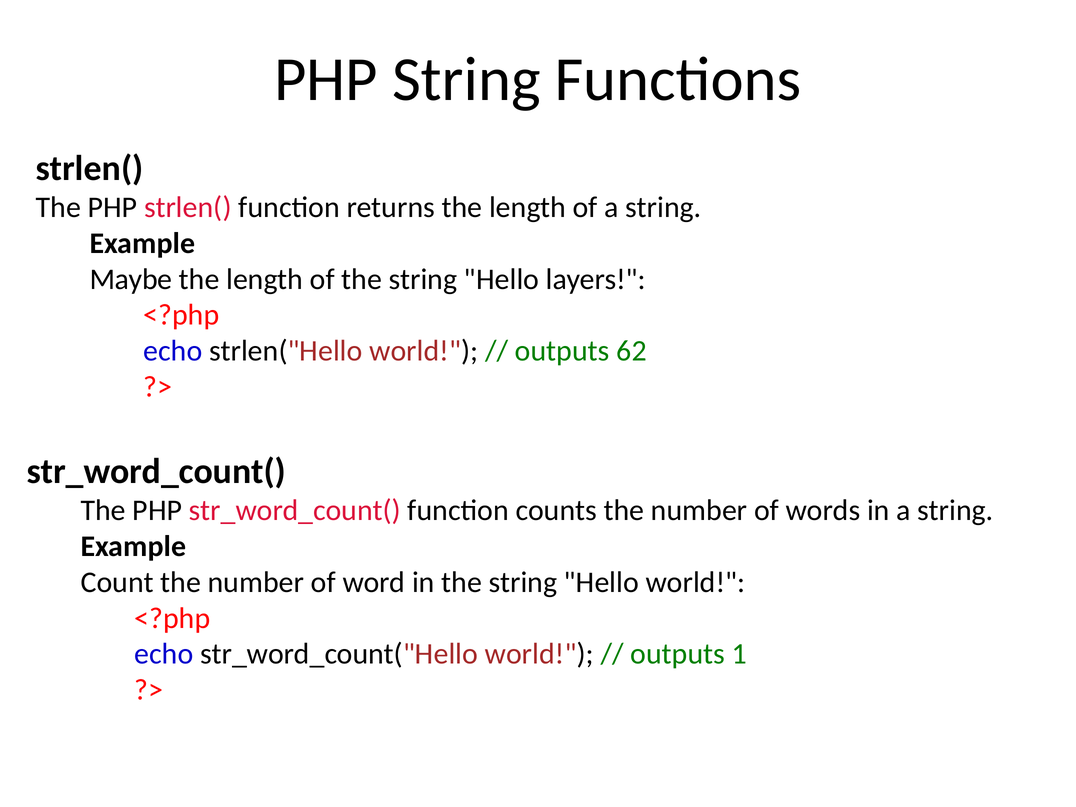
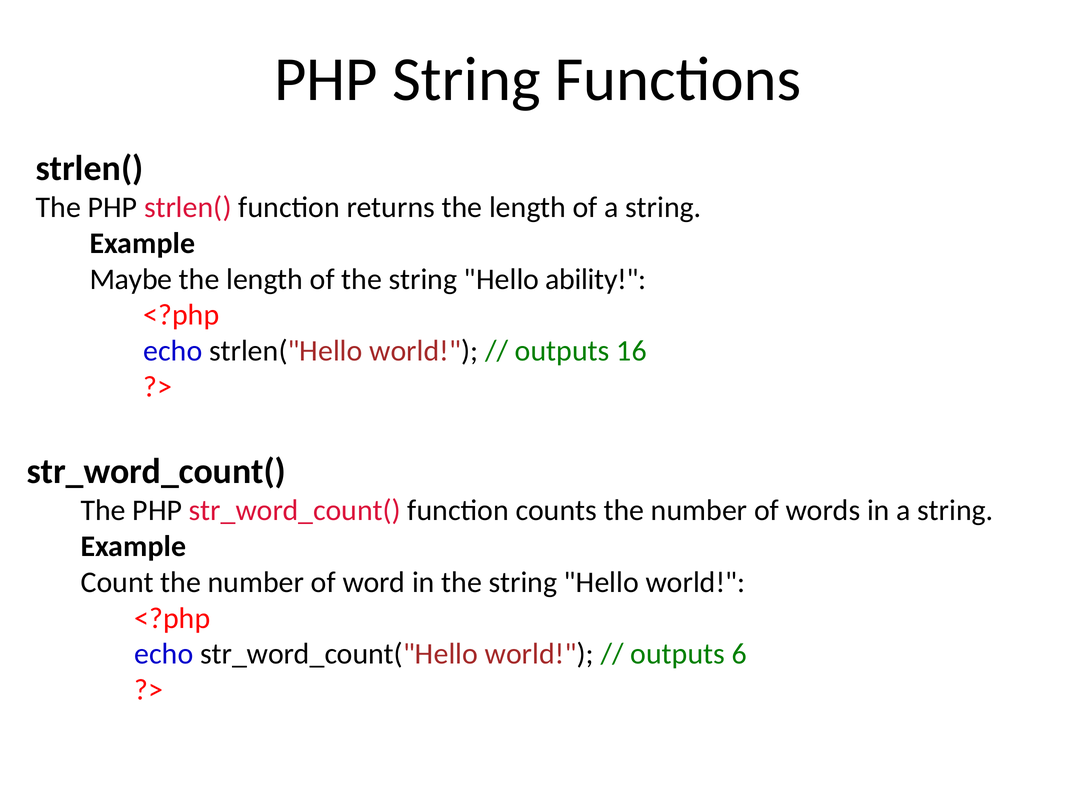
layers: layers -> ability (596, 279)
62: 62 -> 16 (631, 351)
1: 1 -> 6 (739, 654)
